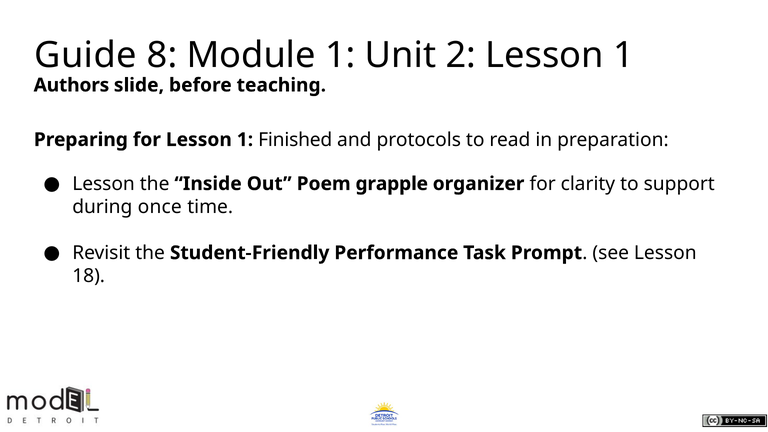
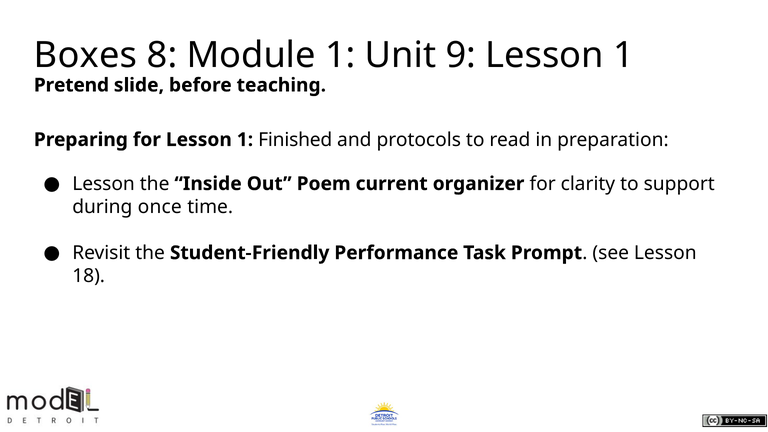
Guide: Guide -> Boxes (86, 55)
2: 2 -> 9 (461, 55)
Authors: Authors -> Pretend (71, 85)
grapple: grapple -> current (392, 184)
